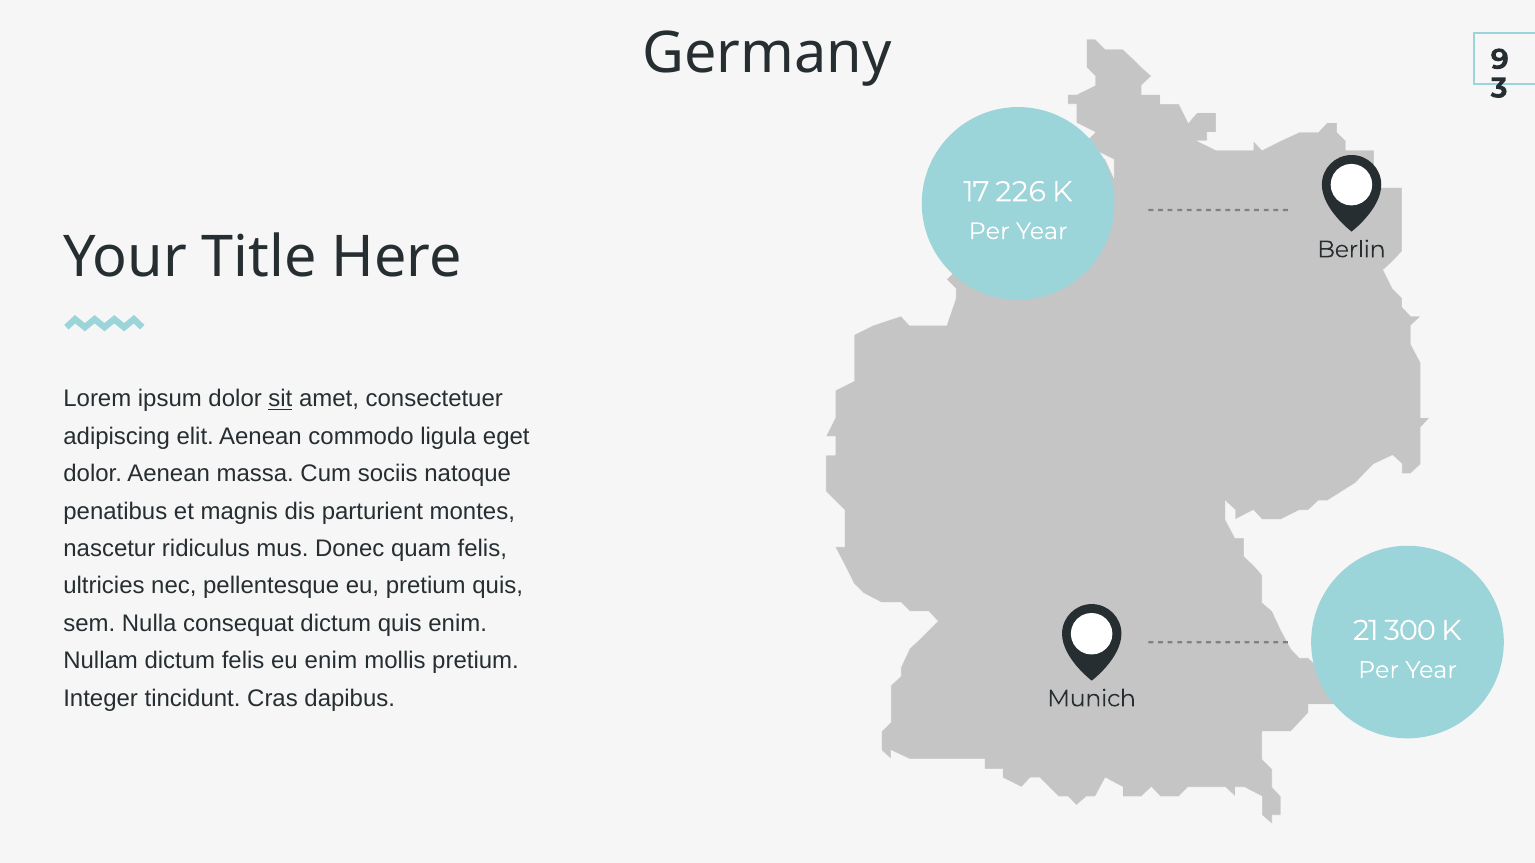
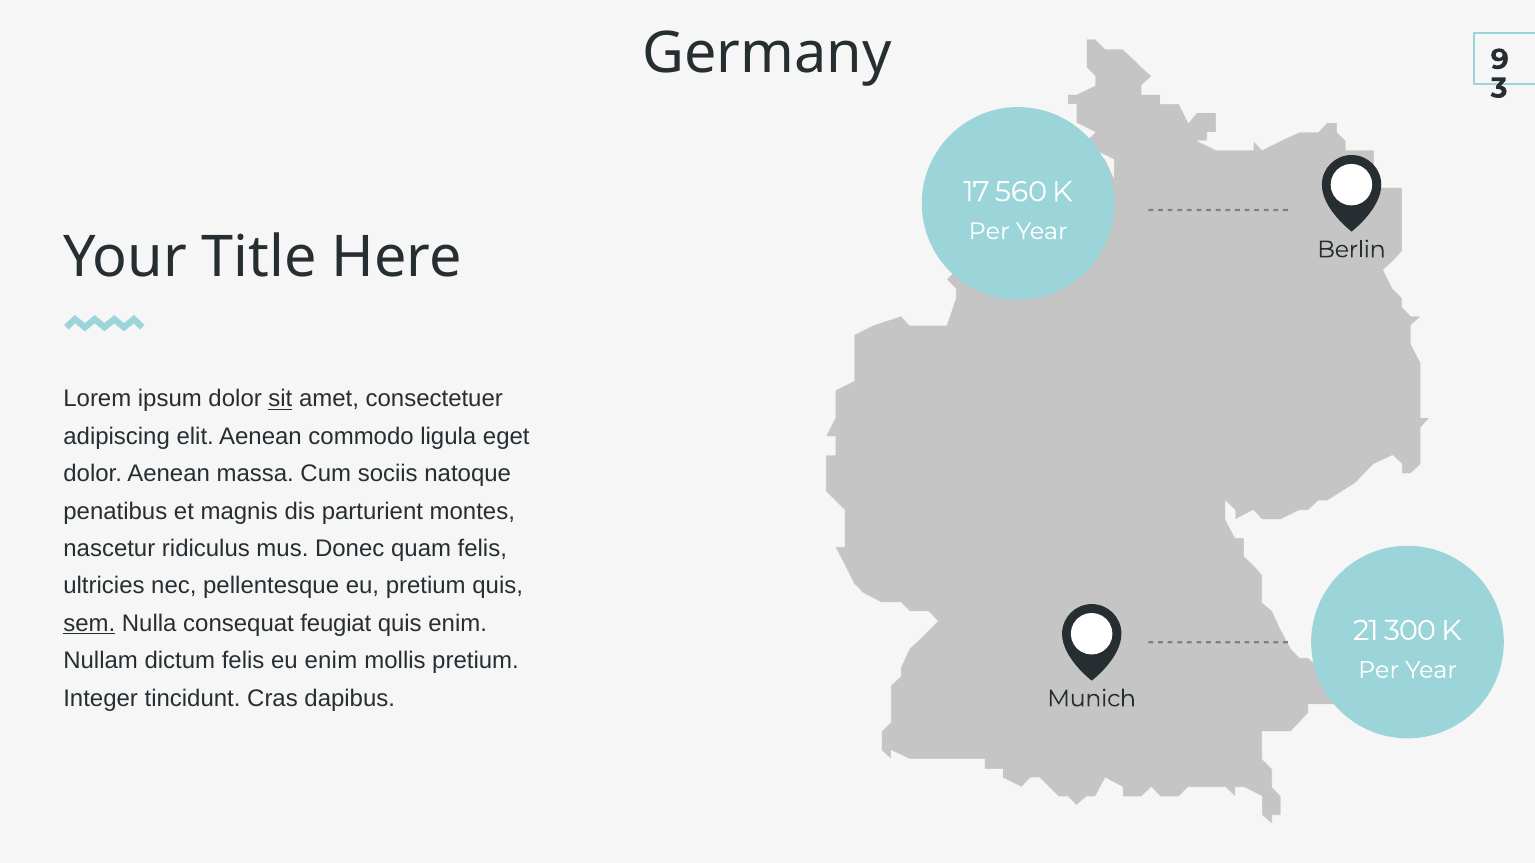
226: 226 -> 560 (1021, 192)
sem underline: none -> present (89, 624)
consequat dictum: dictum -> feugiat (336, 624)
